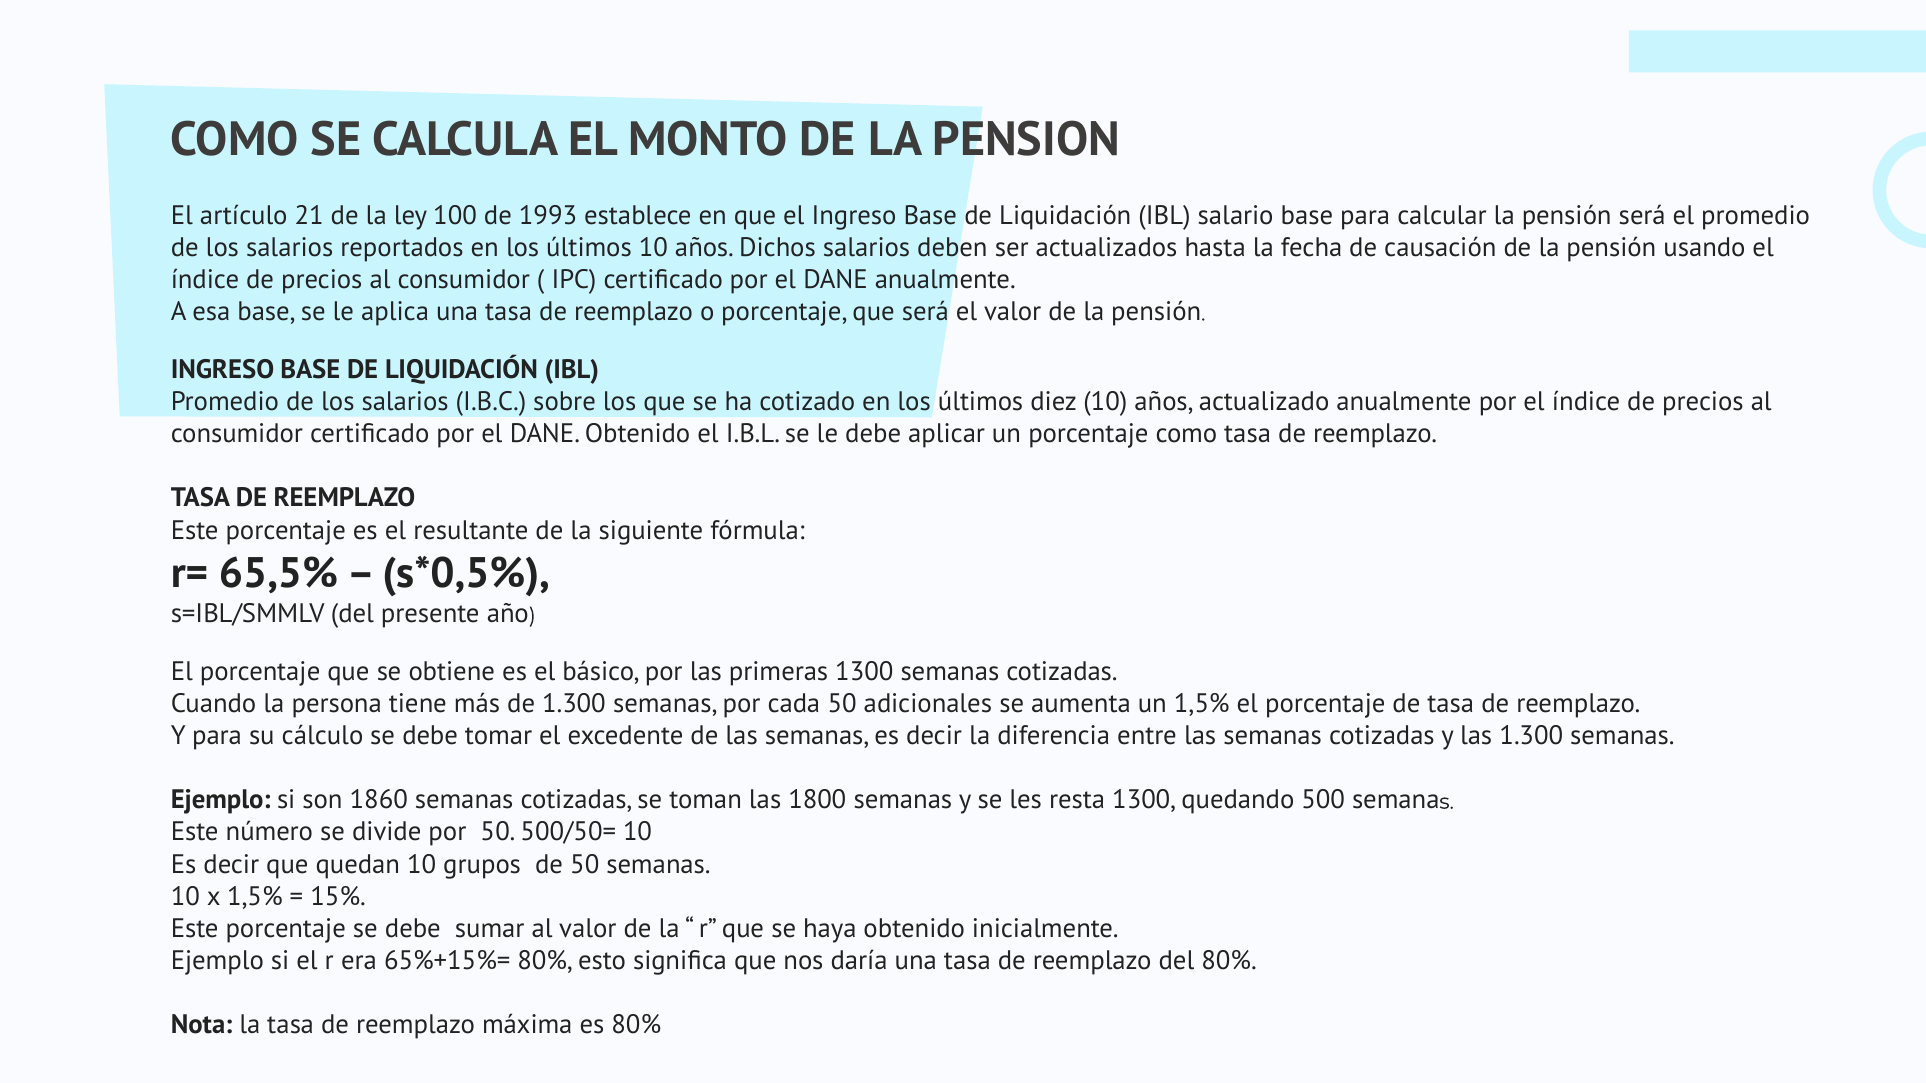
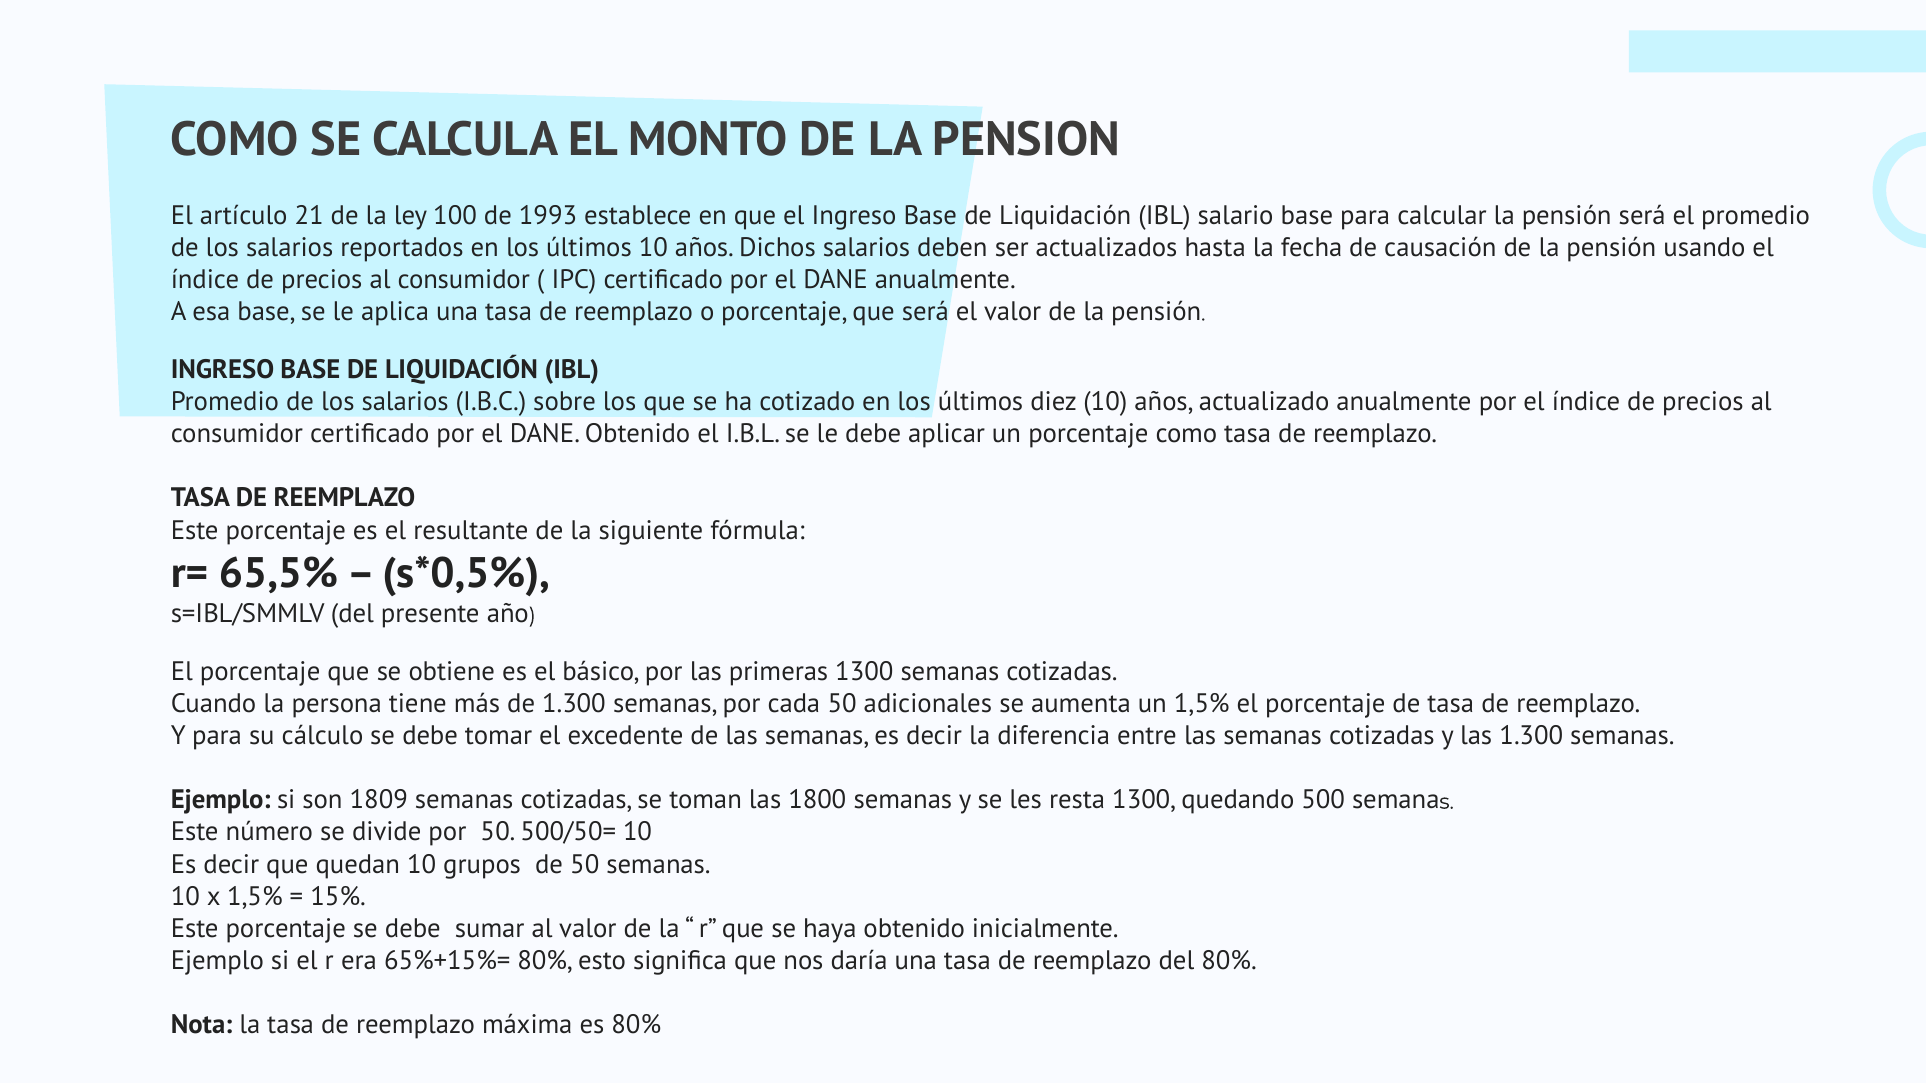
1860: 1860 -> 1809 (379, 800)
